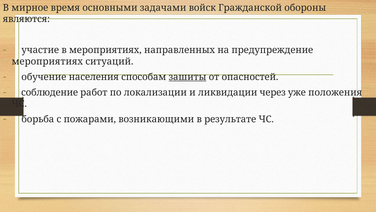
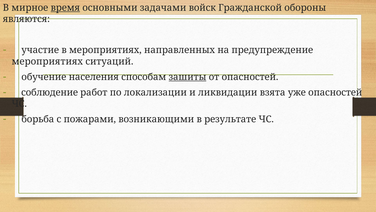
время underline: none -> present (65, 8)
через: через -> взята (273, 92)
уже положения: положения -> опасностей (335, 92)
